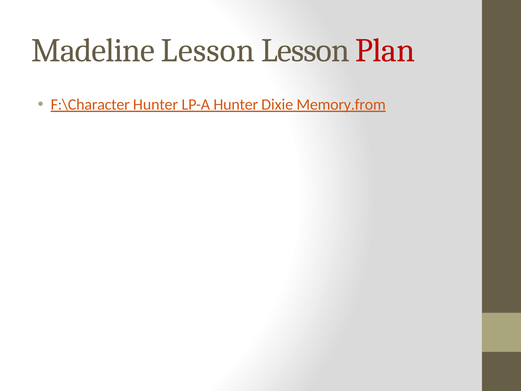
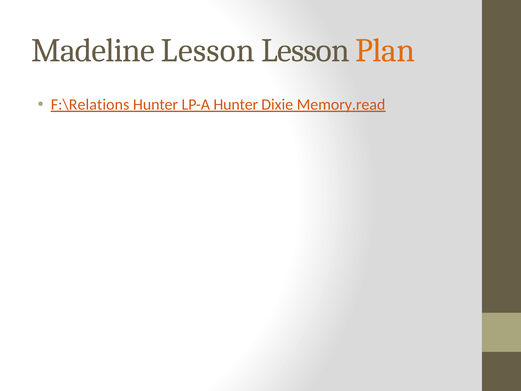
Plan colour: red -> orange (385, 51)
F:\Character: F:\Character -> F:\Relations (90, 104)
Memory.from: Memory.from -> Memory.read (341, 104)
